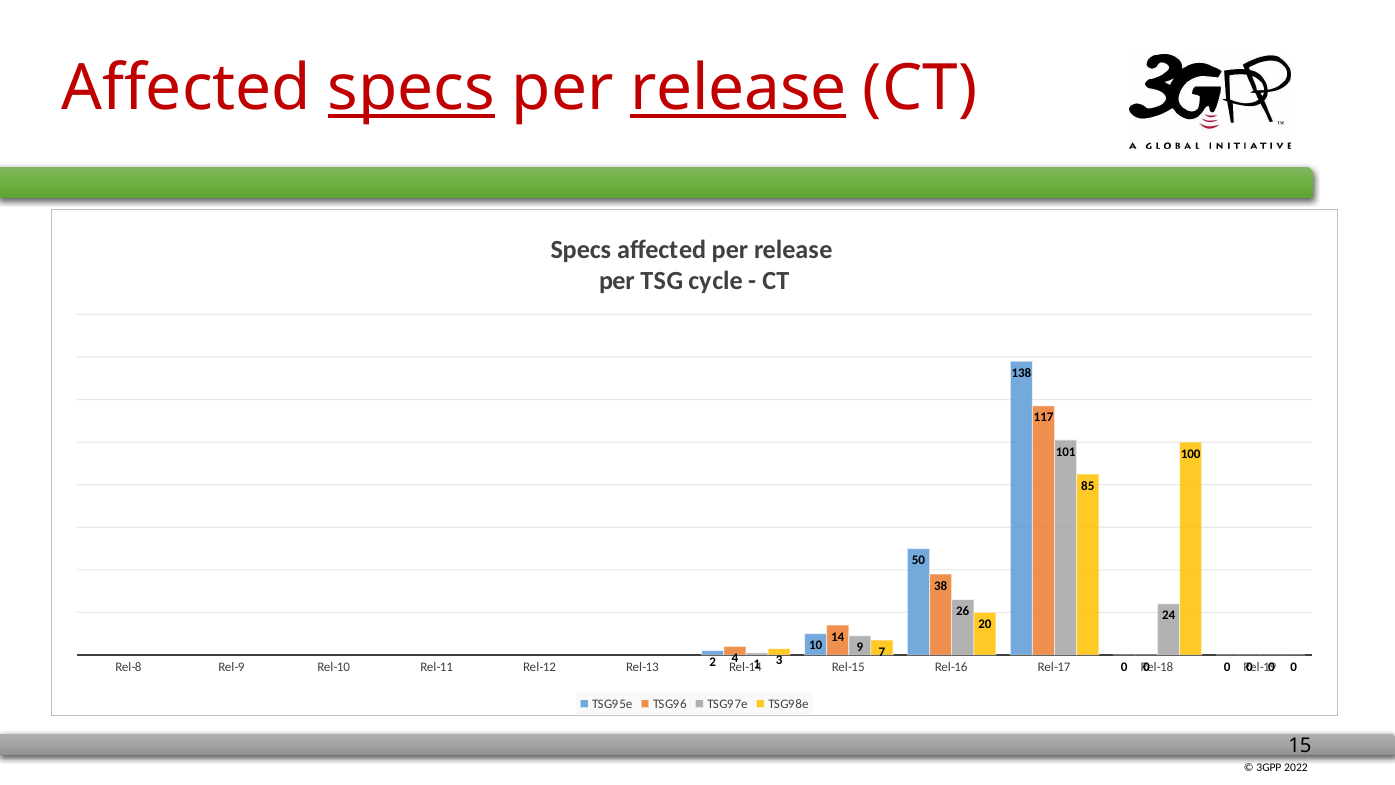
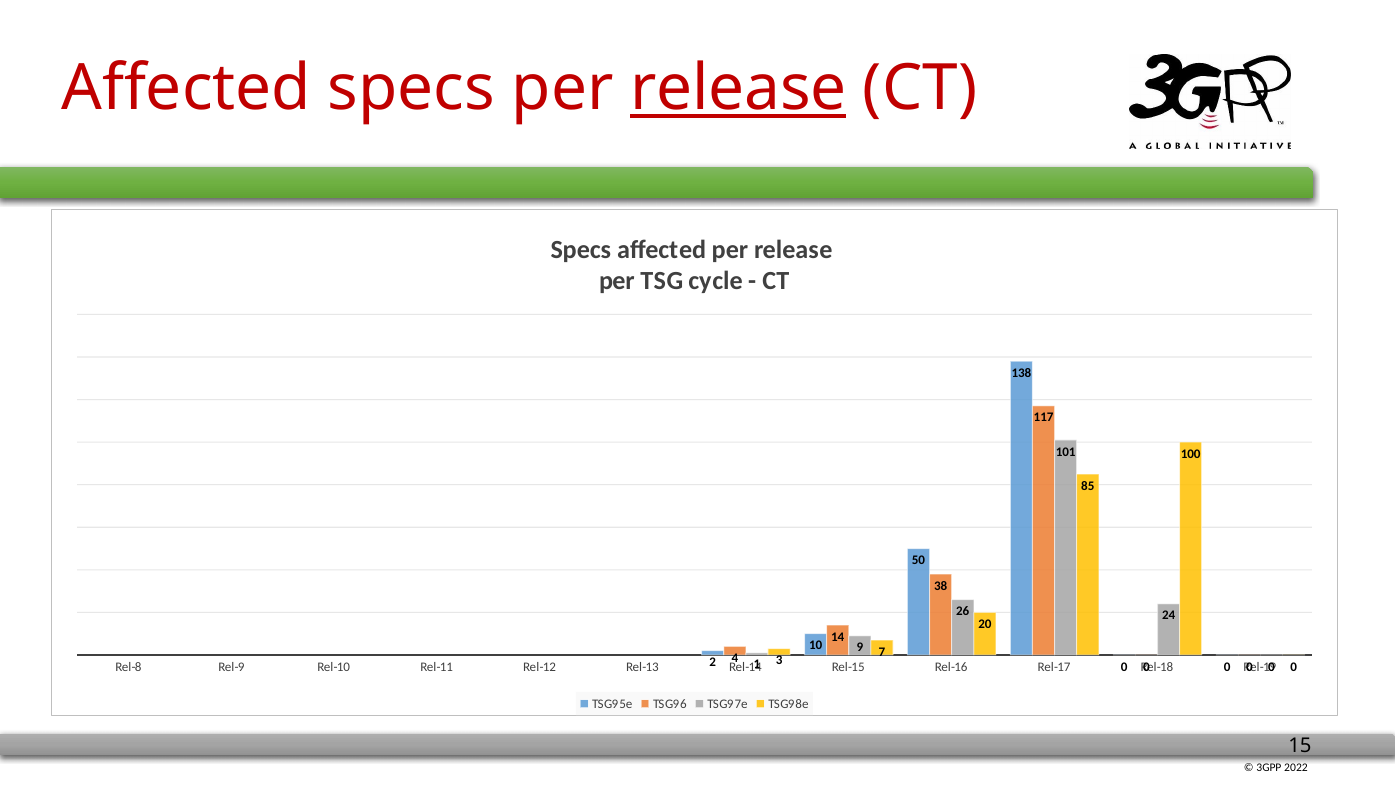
specs underline: present -> none (411, 88)
